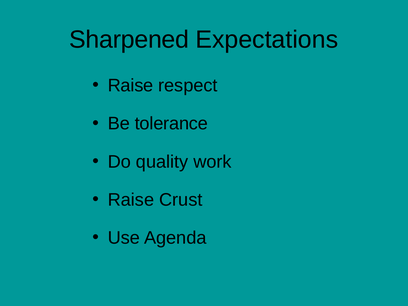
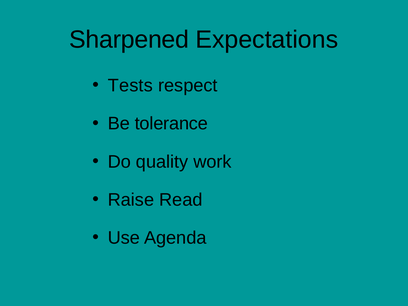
Raise: Raise -> Tests (130, 86)
Crust: Crust -> Read (181, 200)
